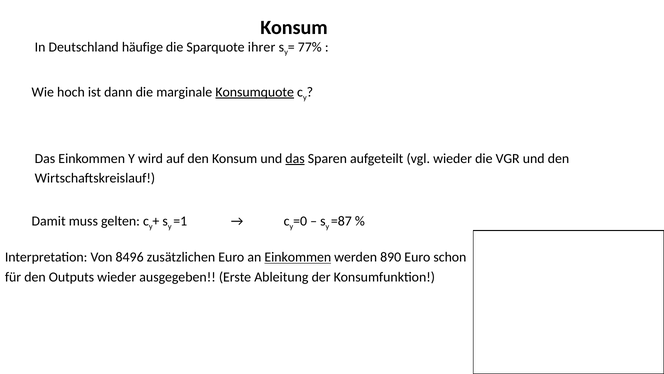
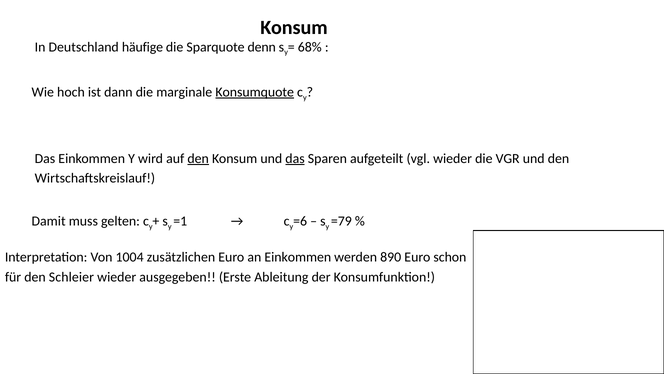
ihrer: ihrer -> denn (262, 47)
77%: 77% -> 68% (310, 47)
den underline: none -> present (198, 158)
=0: =0 -> =6 (300, 221)
=87: =87 -> =79 (341, 221)
8496: 8496 -> 1004 (130, 257)
Einkommen underline: present -> none (298, 257)
Outputs: Outputs -> Schleier (71, 277)
